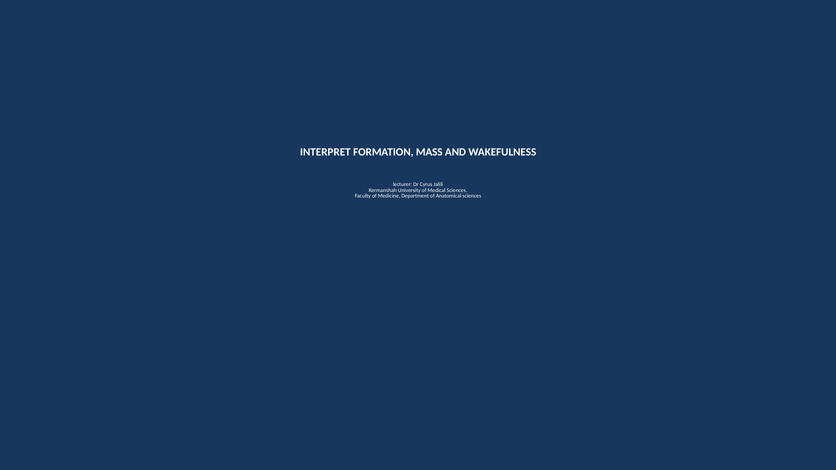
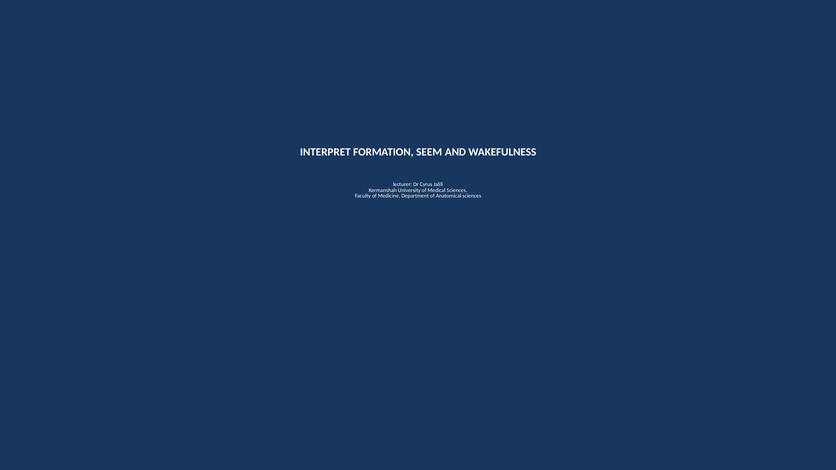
MASS: MASS -> SEEM (429, 152)
